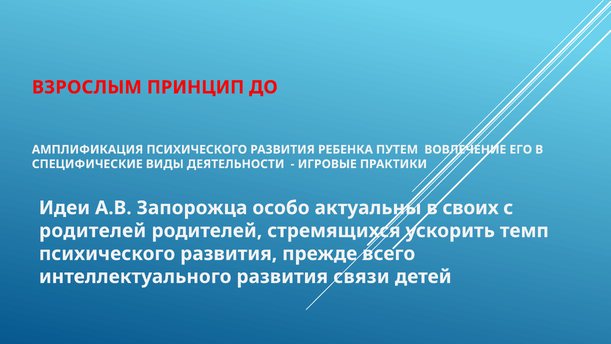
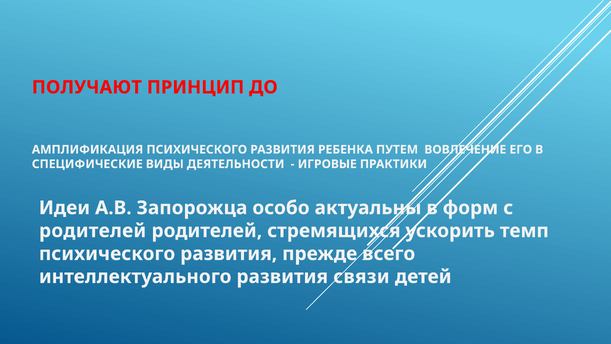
ВЗРОСЛЫМ: ВЗРОСЛЫМ -> ПОЛУЧАЮТ (87, 87)
своих: своих -> форм (470, 208)
